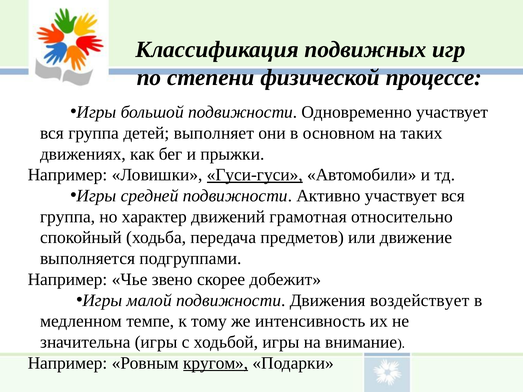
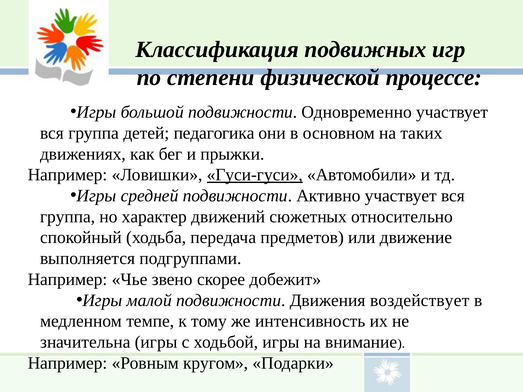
выполняет: выполняет -> педагогика (214, 133)
грамотная: грамотная -> сюжетных (308, 217)
кругом underline: present -> none (216, 363)
